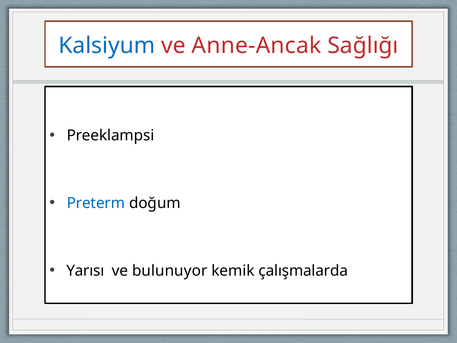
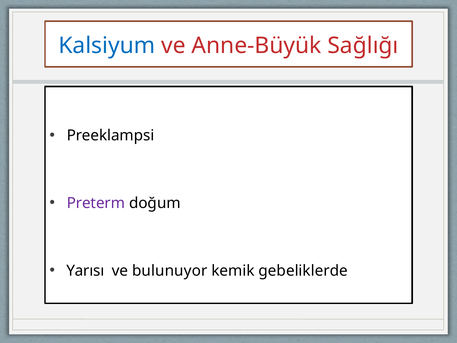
Anne-Ancak: Anne-Ancak -> Anne-Büyük (257, 46)
Preterm colour: blue -> purple (96, 203)
çalışmalarda: çalışmalarda -> gebeliklerde (303, 271)
